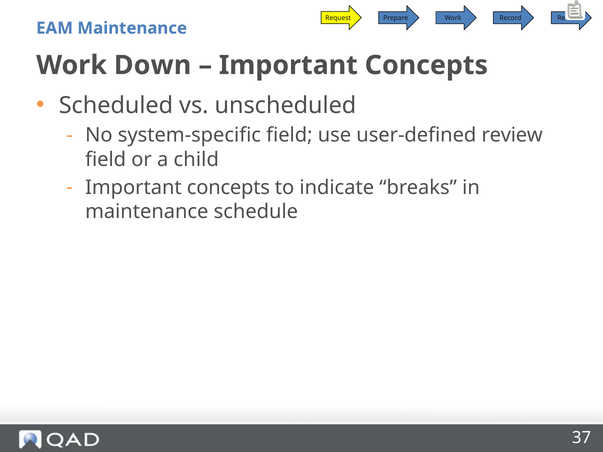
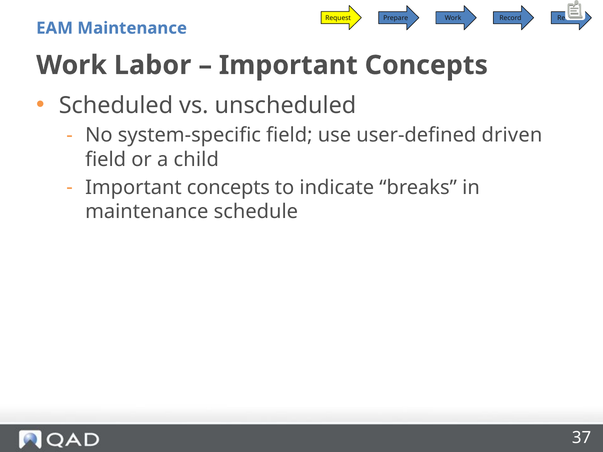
Down: Down -> Labor (153, 65)
user-defined review: review -> driven (512, 135)
